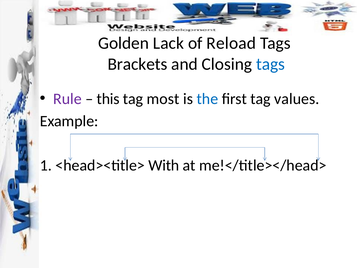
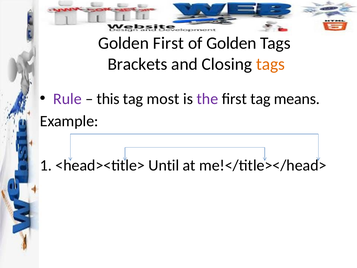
Golden Lack: Lack -> First (168, 43)
of Reload: Reload -> Golden (231, 43)
tags colour: blue -> orange (271, 64)
the colour: blue -> purple (207, 99)
values: values -> means (297, 99)
With: With -> Until (164, 165)
